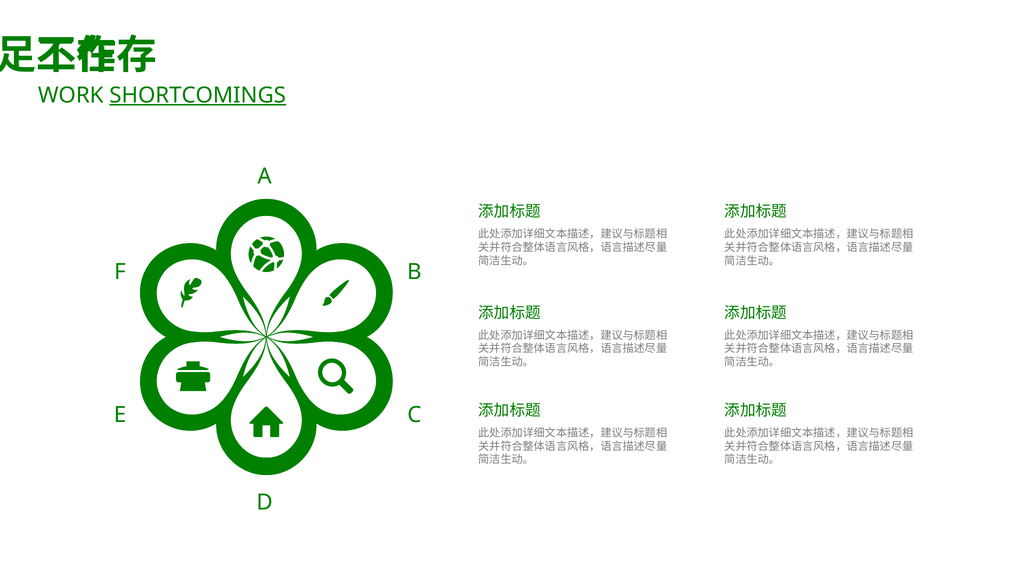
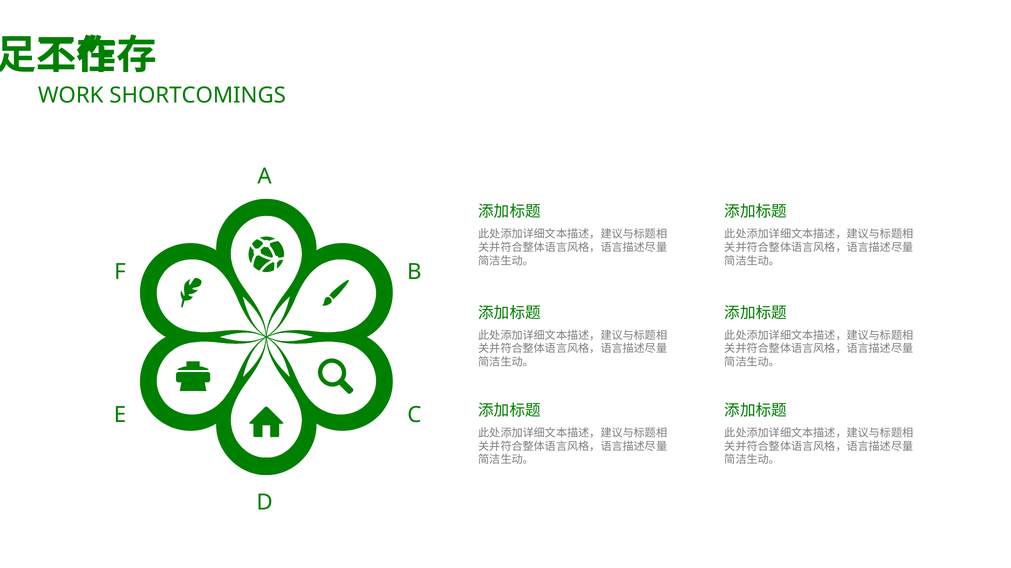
SHORTCOMINGS underline: present -> none (198, 95)
